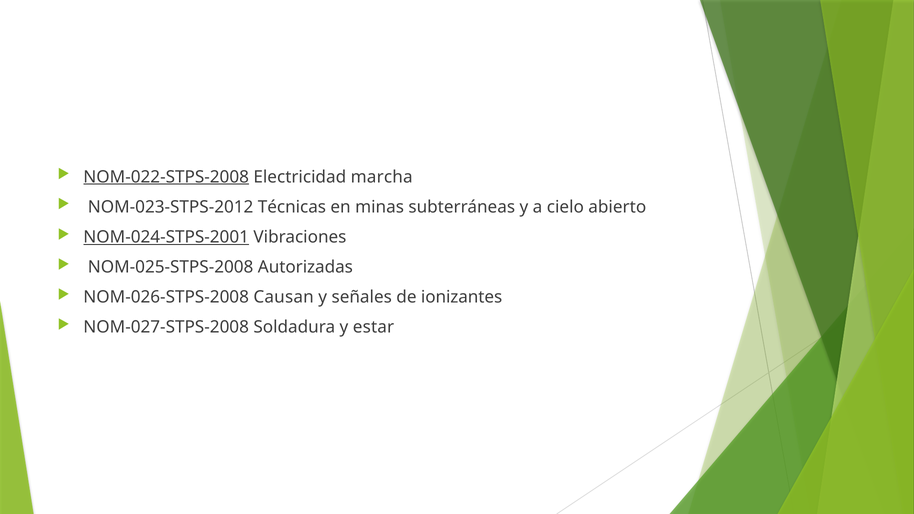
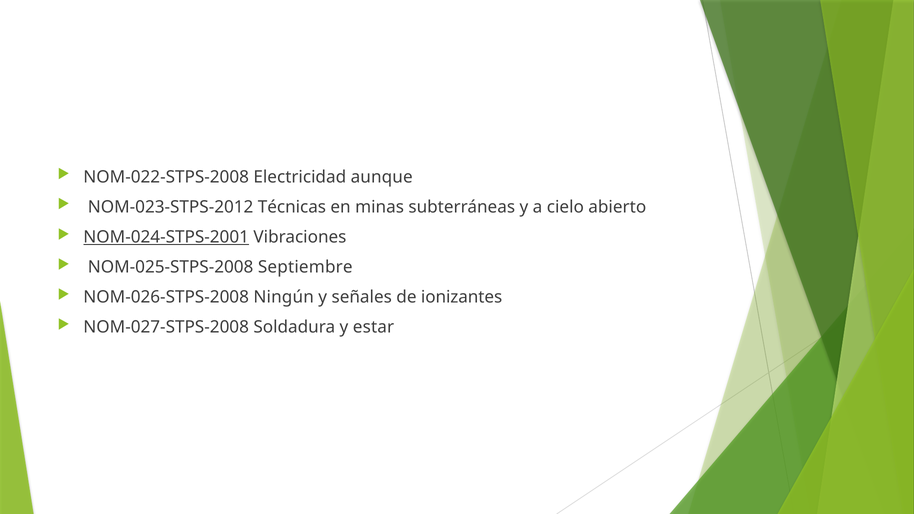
NOM-022-STPS-2008 underline: present -> none (166, 177)
marcha: marcha -> aunque (382, 177)
Autorizadas: Autorizadas -> Septiembre (305, 267)
Causan: Causan -> Ningún (284, 297)
